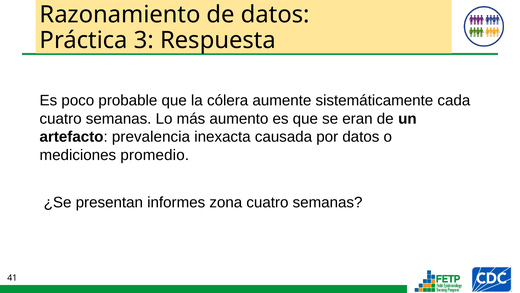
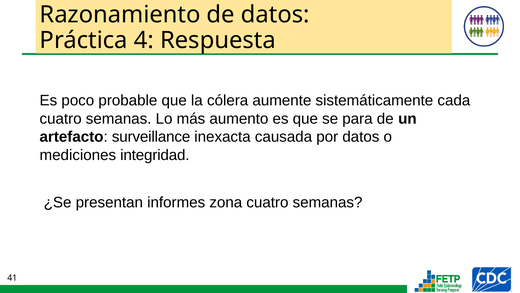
3: 3 -> 4 (144, 40)
eran: eran -> para (357, 119)
prevalencia: prevalencia -> surveillance (151, 137)
promedio: promedio -> integridad (155, 155)
